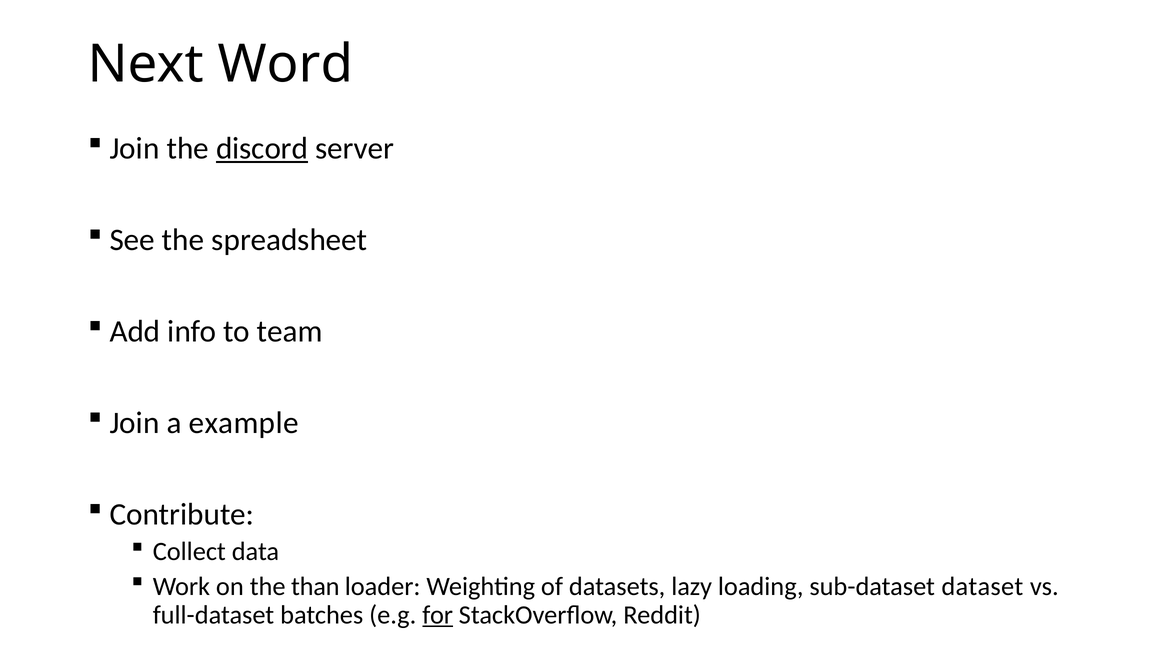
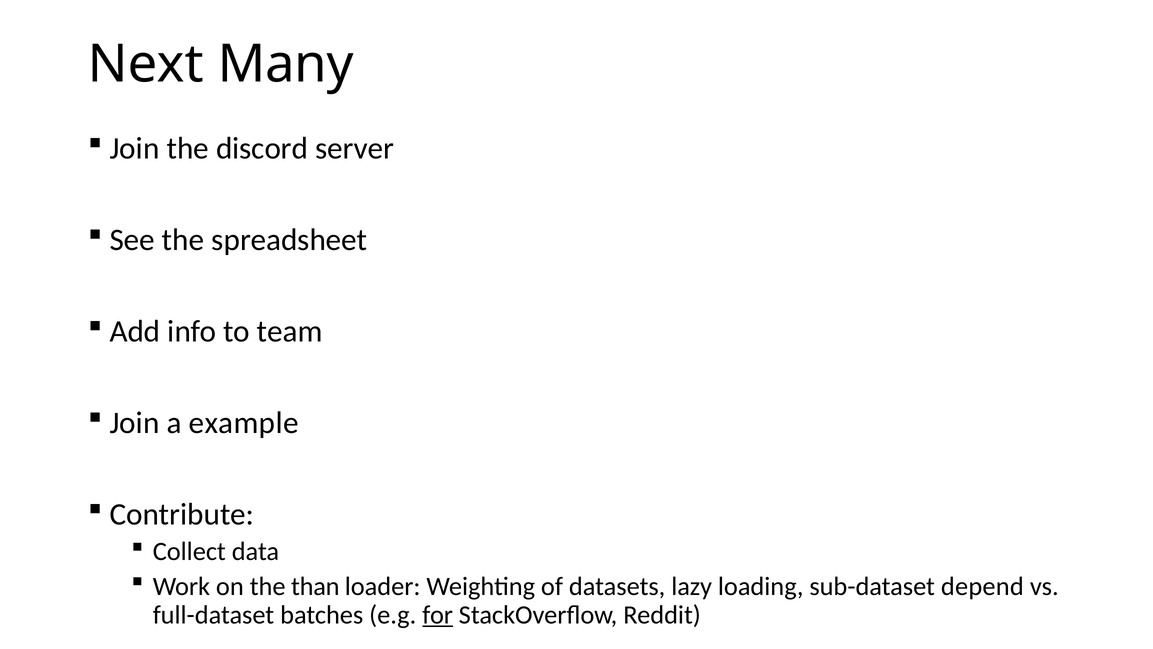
Word: Word -> Many (286, 64)
discord underline: present -> none (262, 148)
dataset: dataset -> depend (982, 586)
